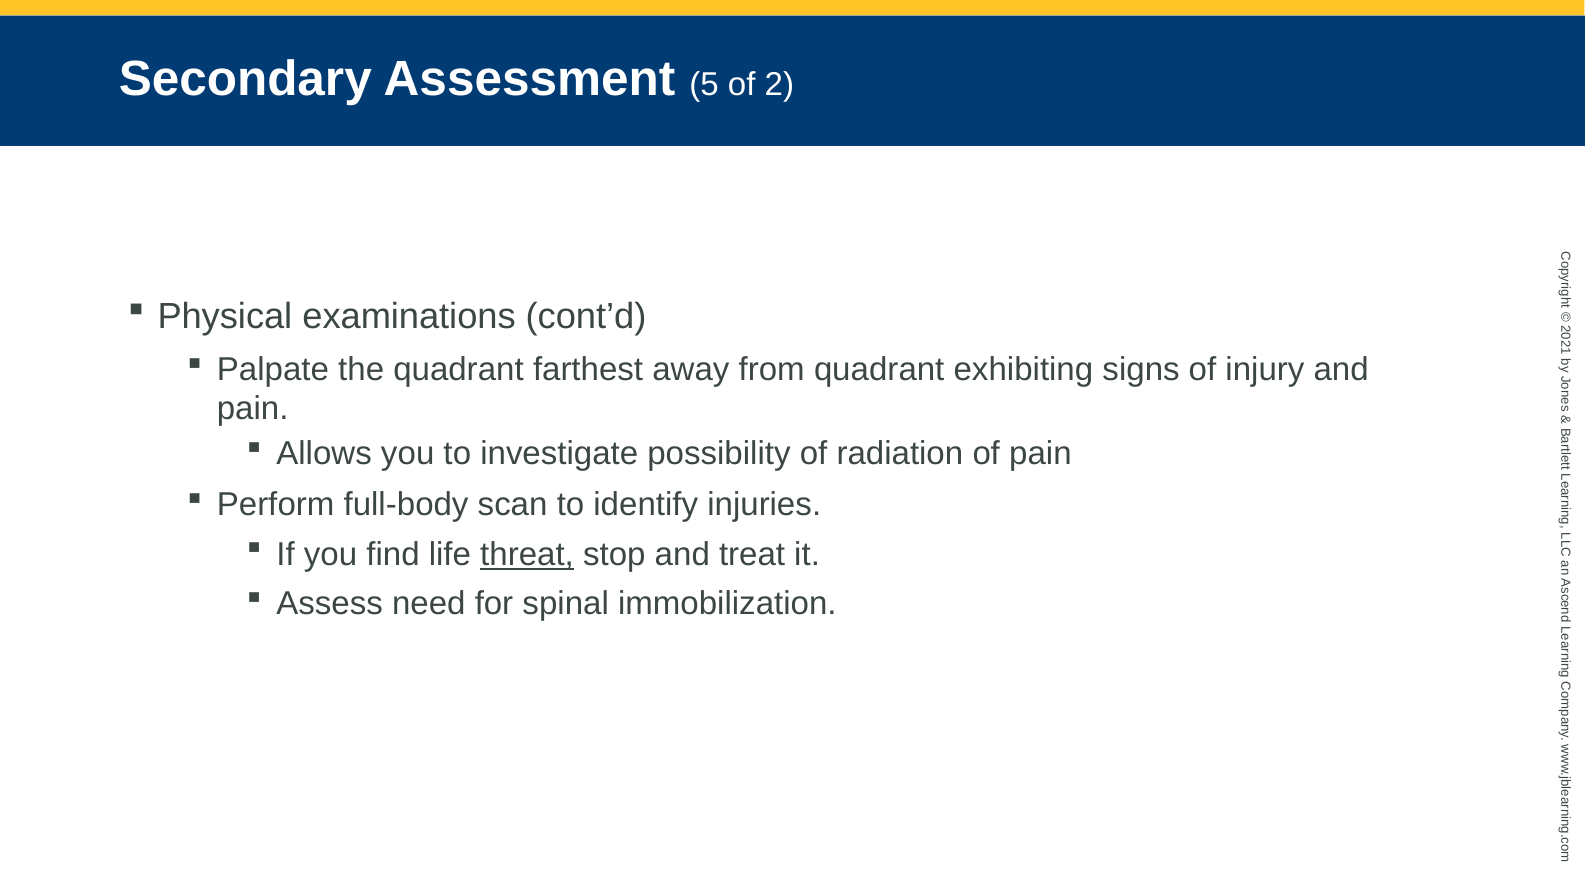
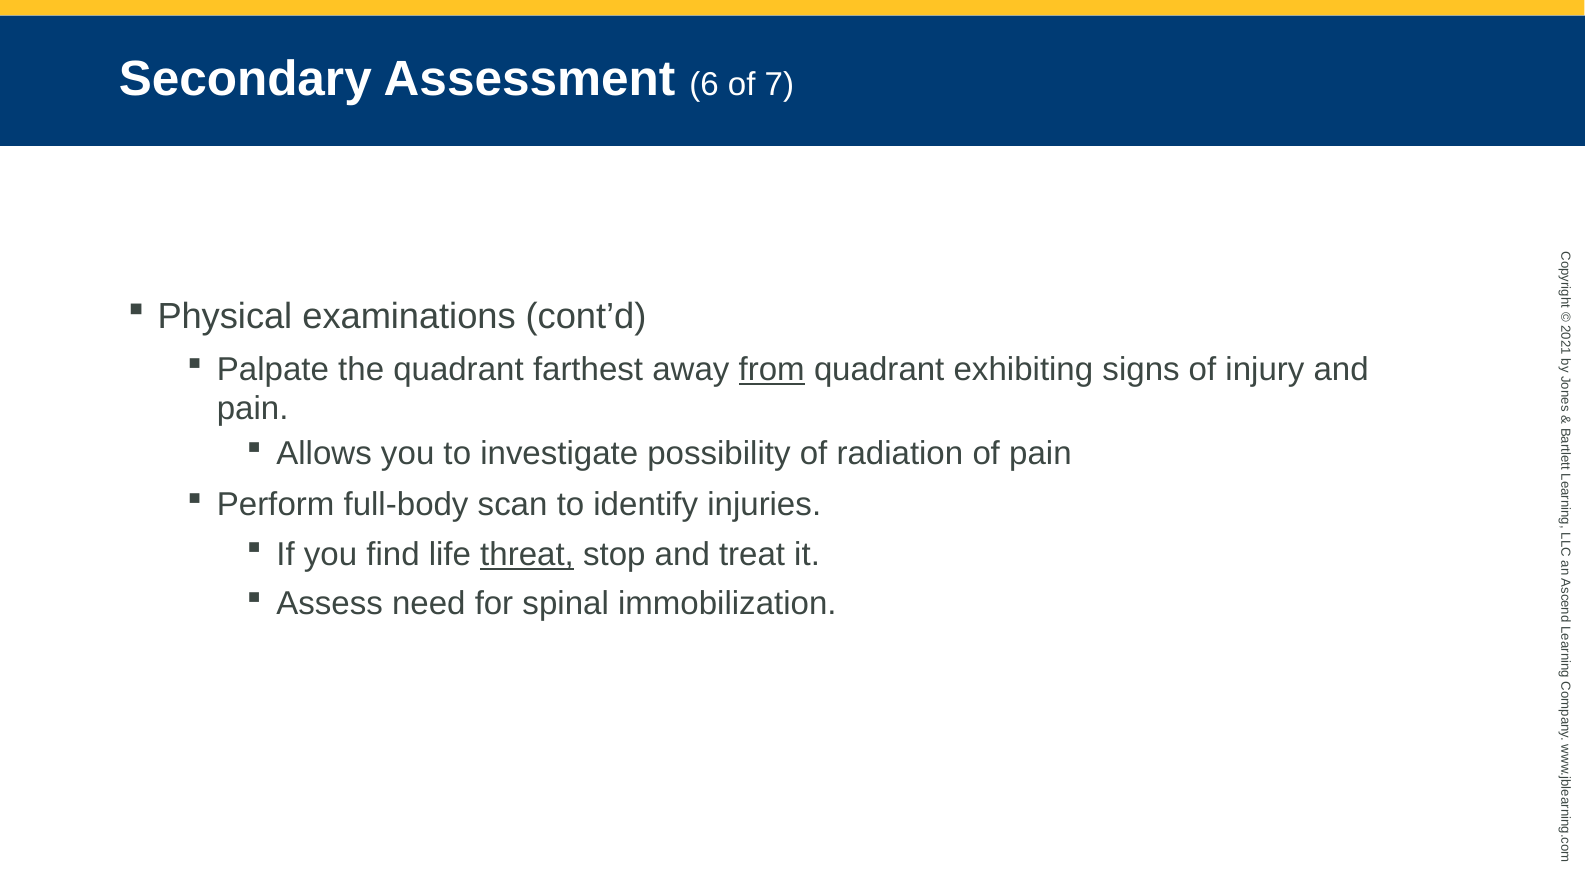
5: 5 -> 6 (704, 85)
of 2: 2 -> 7 (779, 85)
from underline: none -> present (772, 370)
